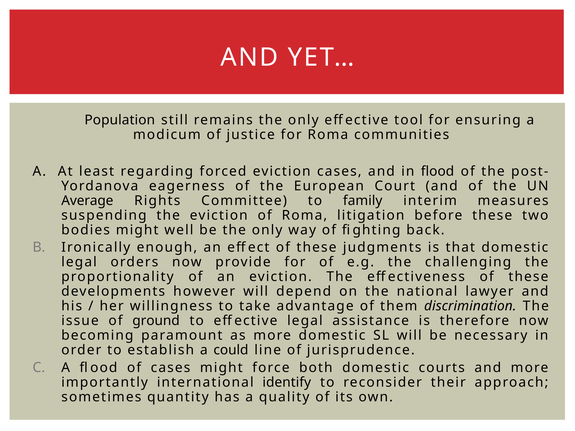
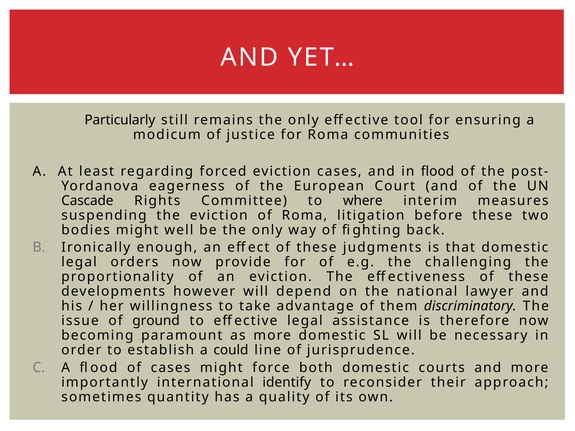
Population: Population -> Particularly (120, 120)
Average: Average -> Cascade (87, 201)
family: family -> where (363, 201)
discrimination: discrimination -> discriminatory (470, 306)
